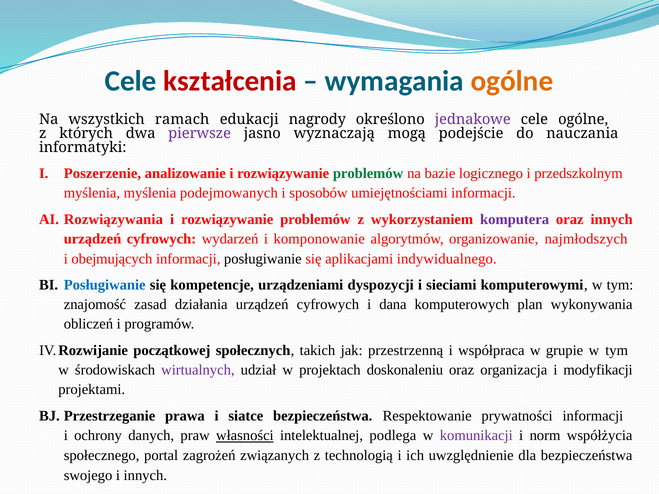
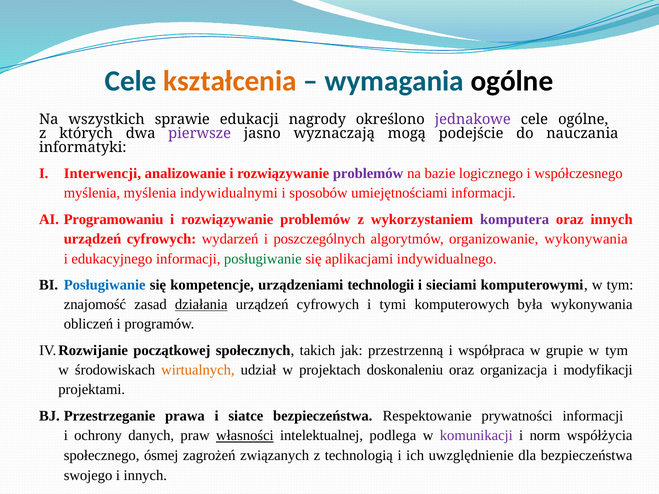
kształcenia colour: red -> orange (230, 81)
ogólne colour: orange -> black (512, 81)
ramach: ramach -> sprawie (182, 119)
Poszerzenie: Poszerzenie -> Interwencji (102, 174)
problemów colour: green -> purple (368, 174)
przedszkolnym: przedszkolnym -> współczesnego (578, 174)
podejmowanych: podejmowanych -> indywidualnymi (229, 193)
Rozwiązywania: Rozwiązywania -> Programowaniu (114, 220)
komponowanie: komponowanie -> poszczególnych (319, 239)
organizowanie najmłodszych: najmłodszych -> wykonywania (586, 239)
obejmujących: obejmujących -> edukacyjnego (112, 259)
posługiwanie colour: black -> green (263, 259)
dyspozycji: dyspozycji -> technologii (381, 285)
działania underline: none -> present (201, 305)
dana: dana -> tymi (393, 305)
plan: plan -> była (530, 305)
wirtualnych colour: purple -> orange (198, 370)
portal: portal -> ósmej (161, 456)
